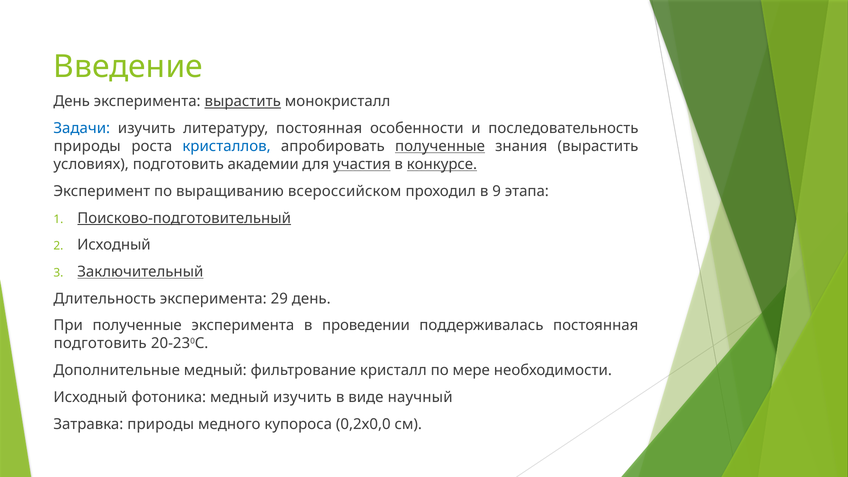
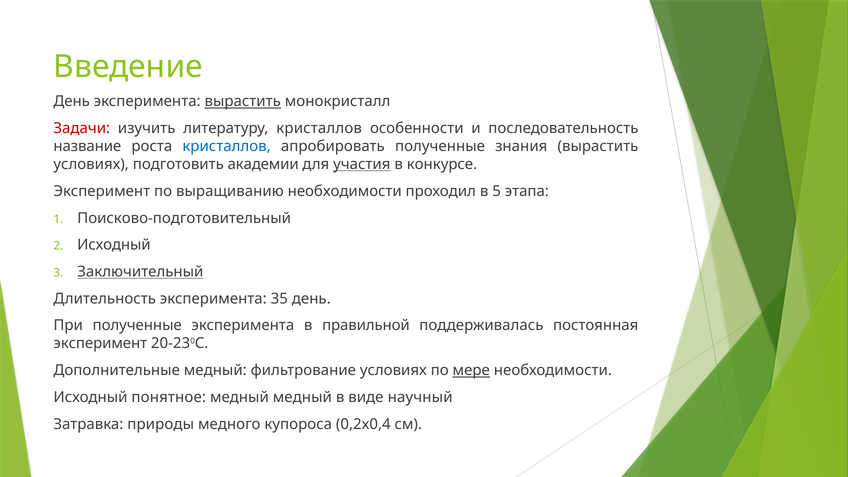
Задачи colour: blue -> red (82, 128)
литературу постоянная: постоянная -> кристаллов (319, 128)
природы: природы -> название (87, 146)
полученные underline: present -> none (440, 146)
конкурсе underline: present -> none (442, 164)
выращиванию всероссийском: всероссийском -> необходимости (345, 191)
9: 9 -> 5 (497, 191)
Поисково-подготовительный underline: present -> none (184, 218)
29: 29 -> 35 (279, 299)
проведении: проведении -> правильной (366, 326)
подготовить: подготовить -> эксперимент (100, 344)
фильтрование кристалл: кристалл -> условиях (393, 370)
мере underline: none -> present (471, 370)
фотоника: фотоника -> понятное (169, 397)
медный изучить: изучить -> медный (302, 397)
0,2х0,0: 0,2х0,0 -> 0,2х0,4 (363, 424)
